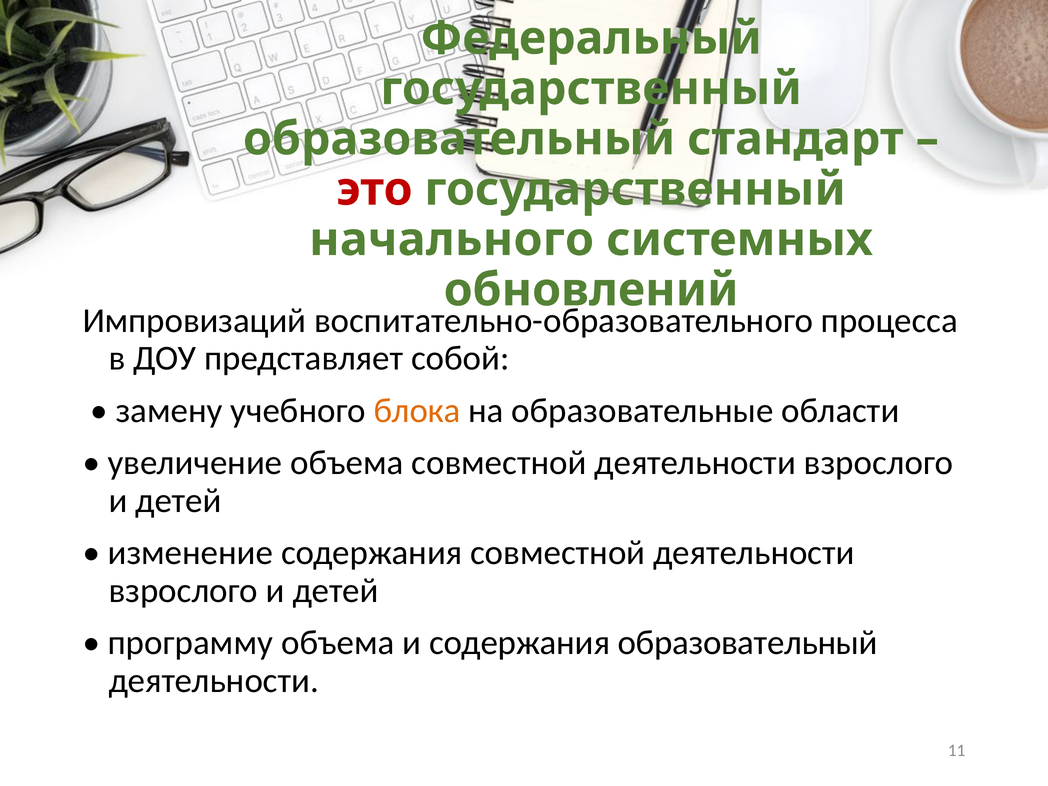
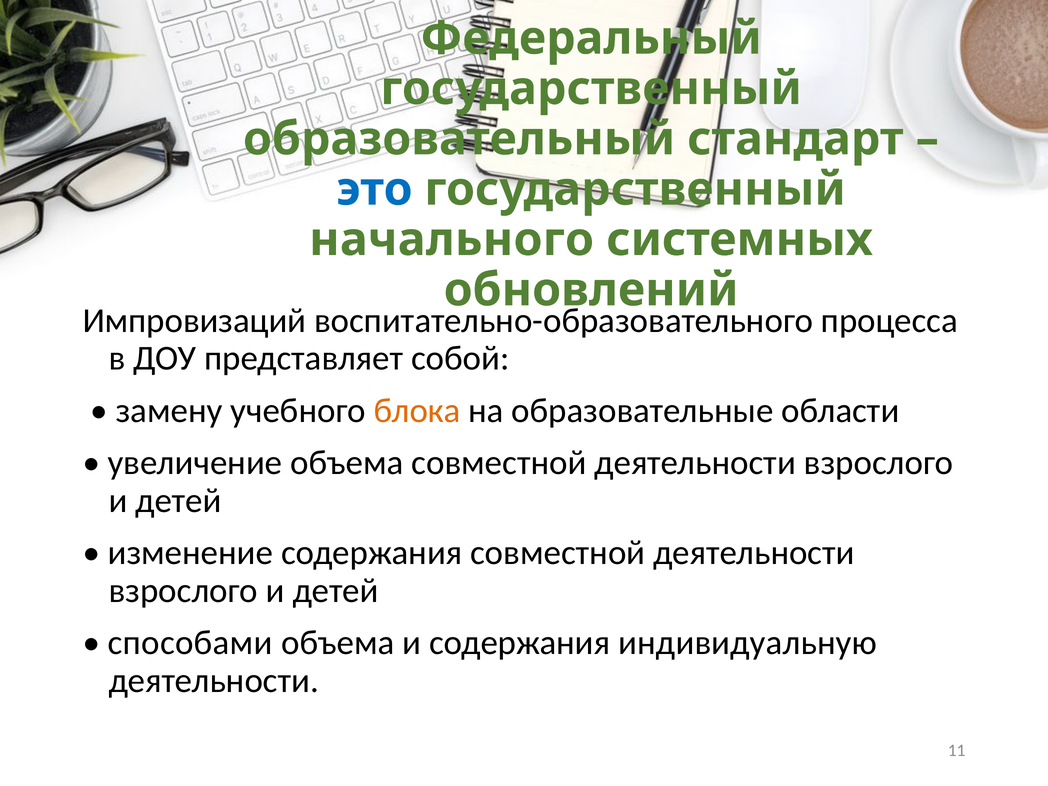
это colour: red -> blue (374, 189)
программу: программу -> способами (190, 643)
содержания образовательный: образовательный -> индивидуальную (748, 643)
